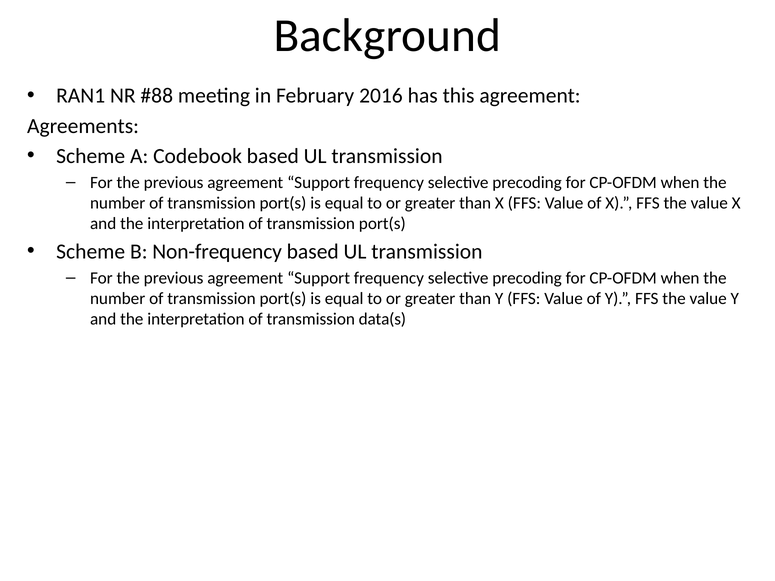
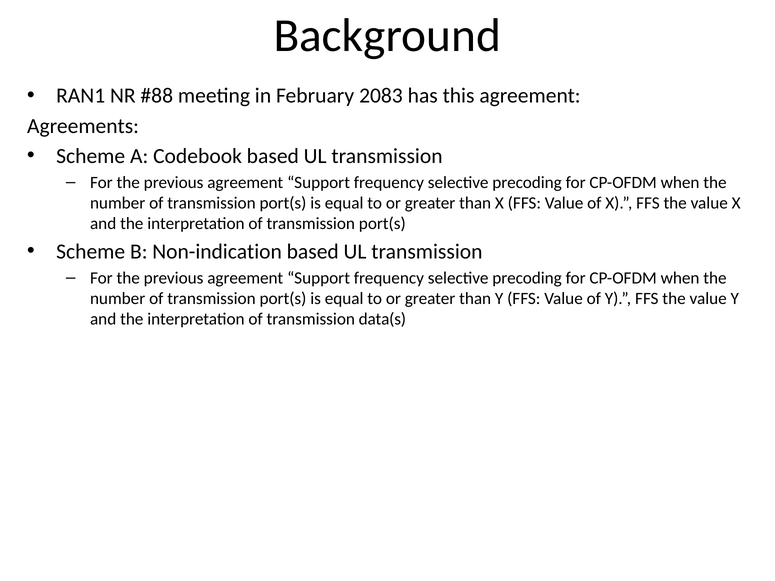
2016: 2016 -> 2083 (381, 96)
Non-frequency: Non-frequency -> Non-indication (217, 252)
